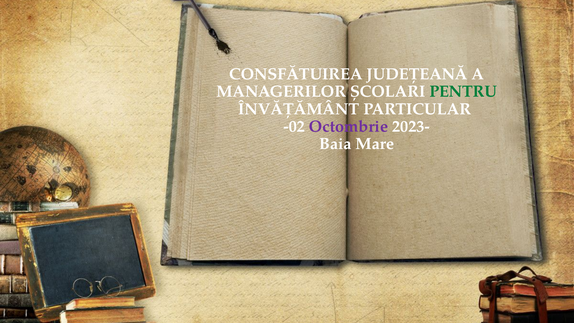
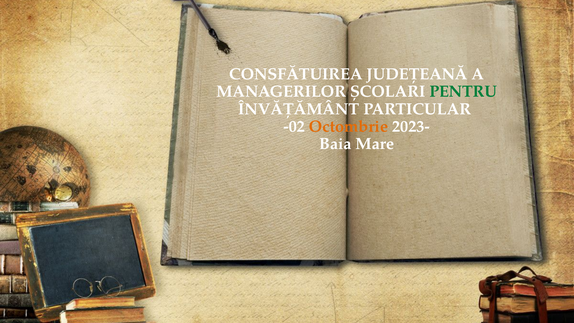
Octombrie colour: purple -> orange (349, 126)
